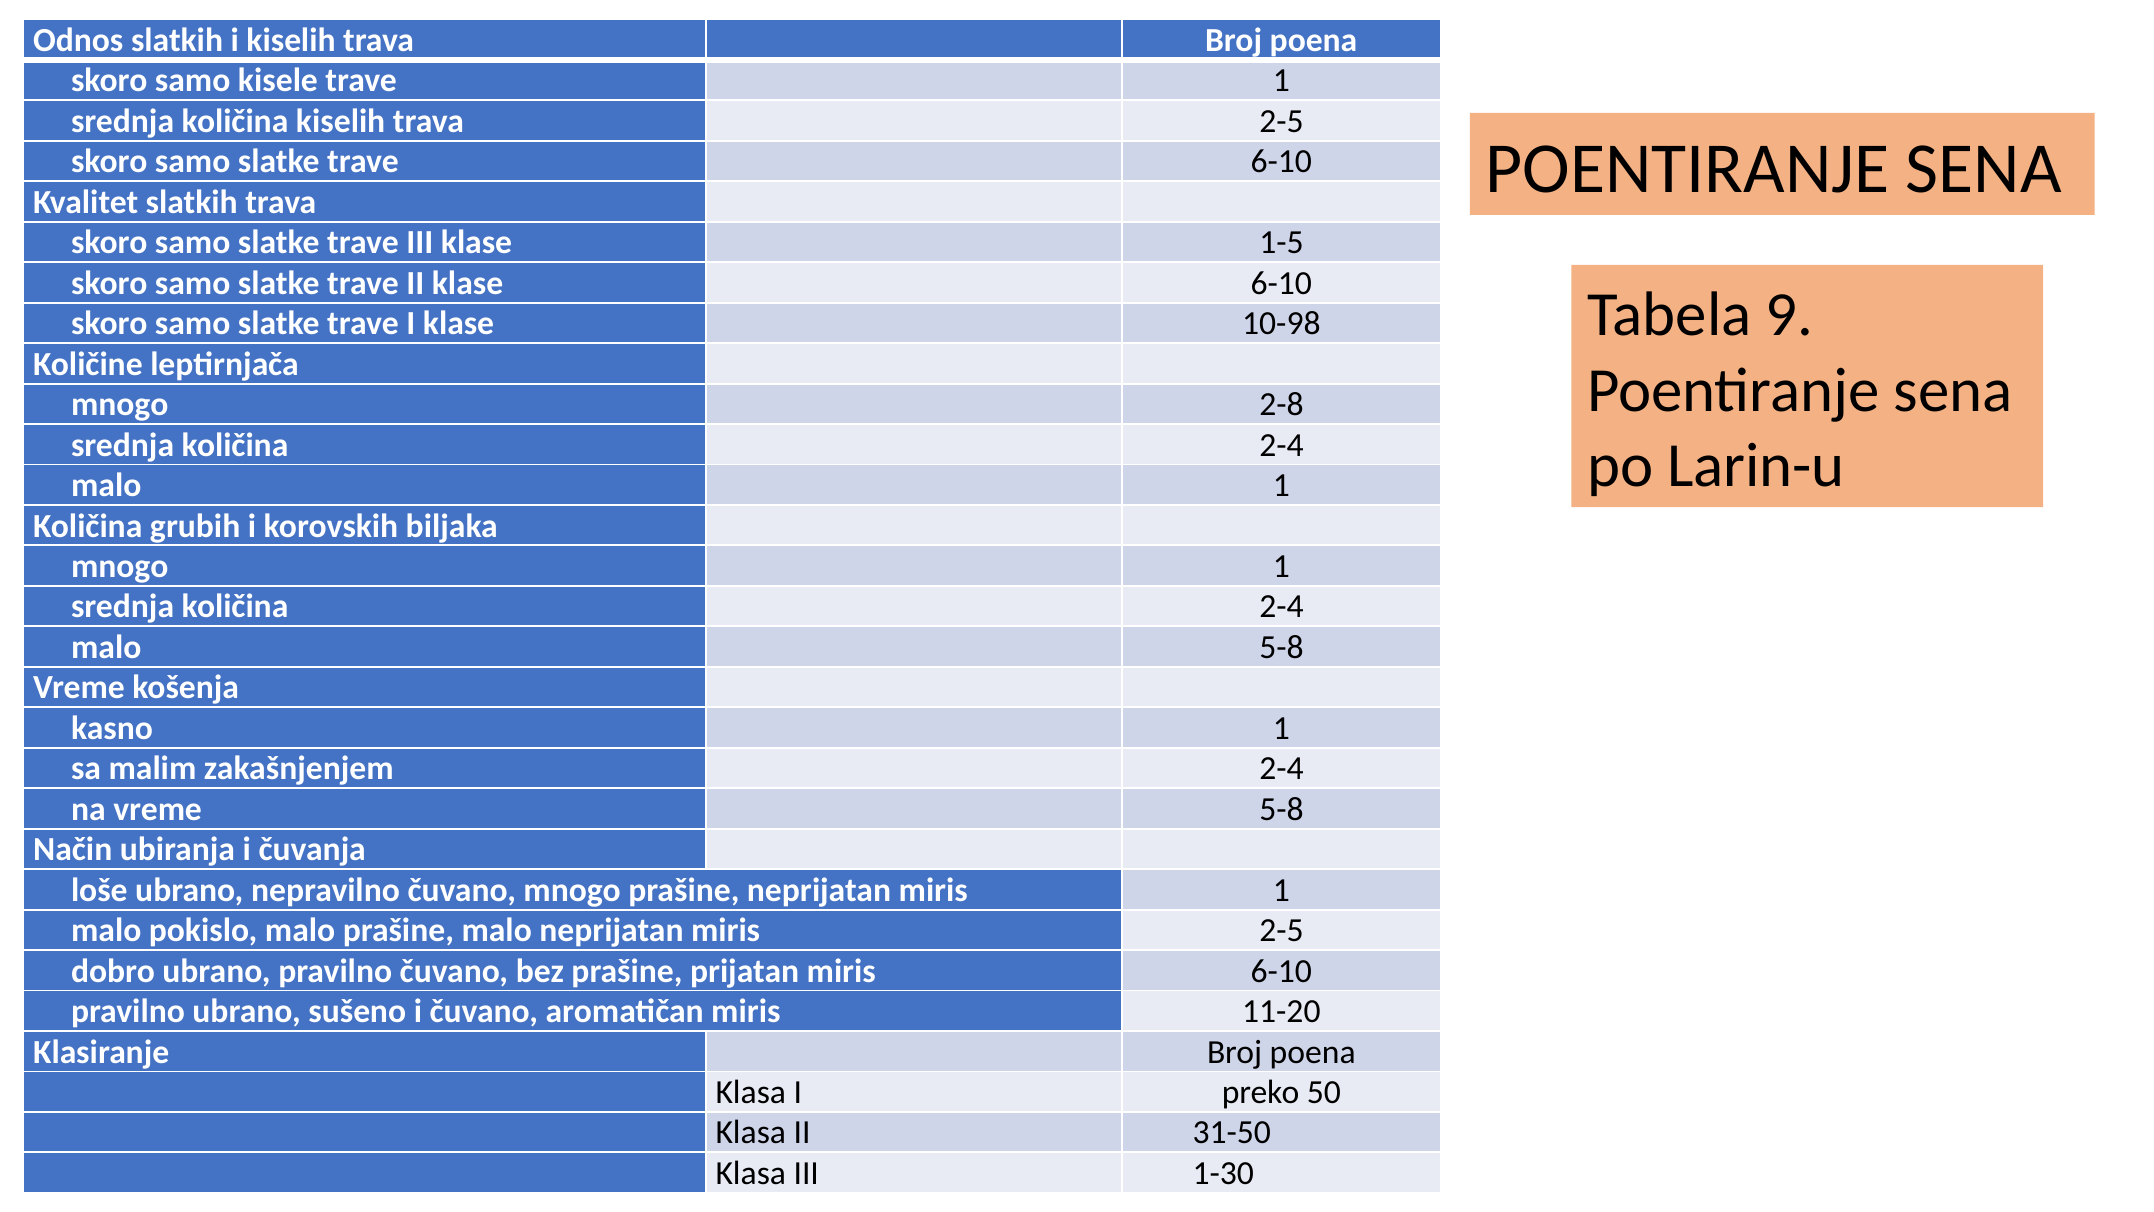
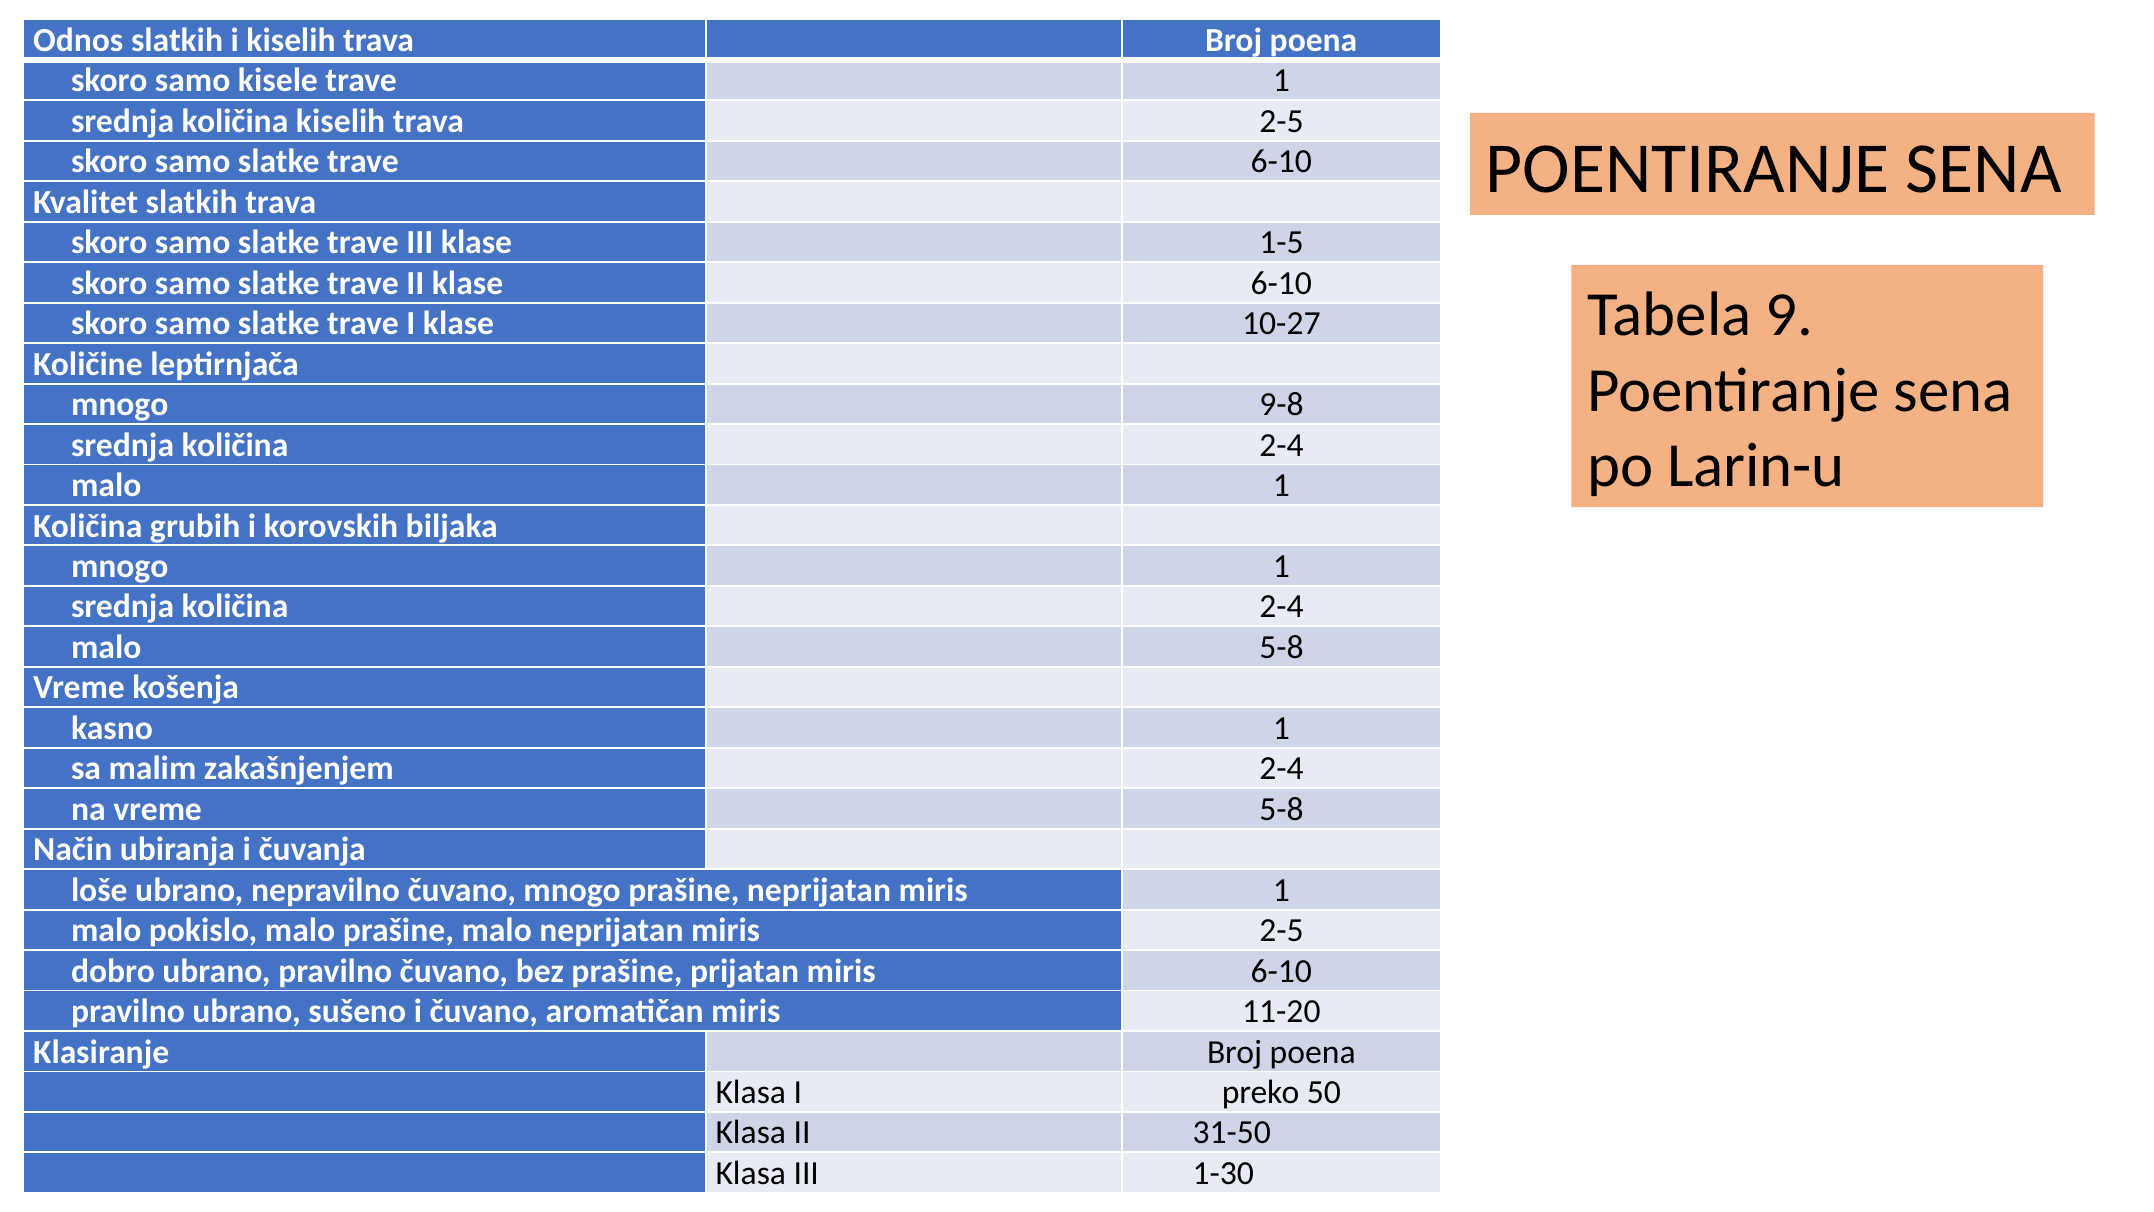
10-98: 10-98 -> 10-27 (1281, 324)
2-8: 2-8 -> 9-8 (1281, 404)
